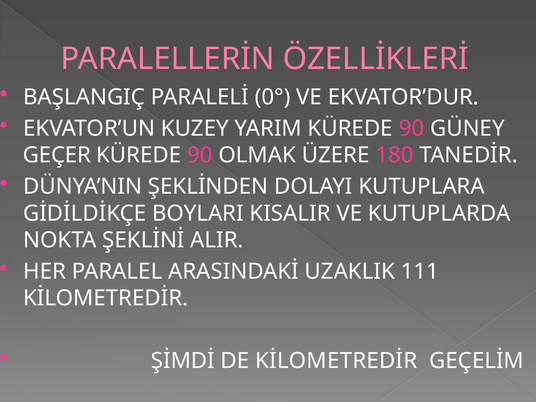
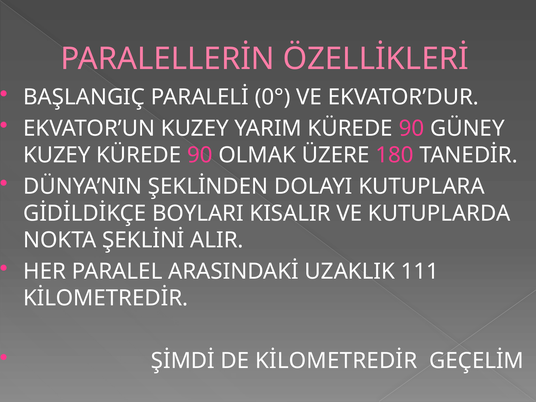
GEÇER: GEÇER -> KUZEY (57, 155)
